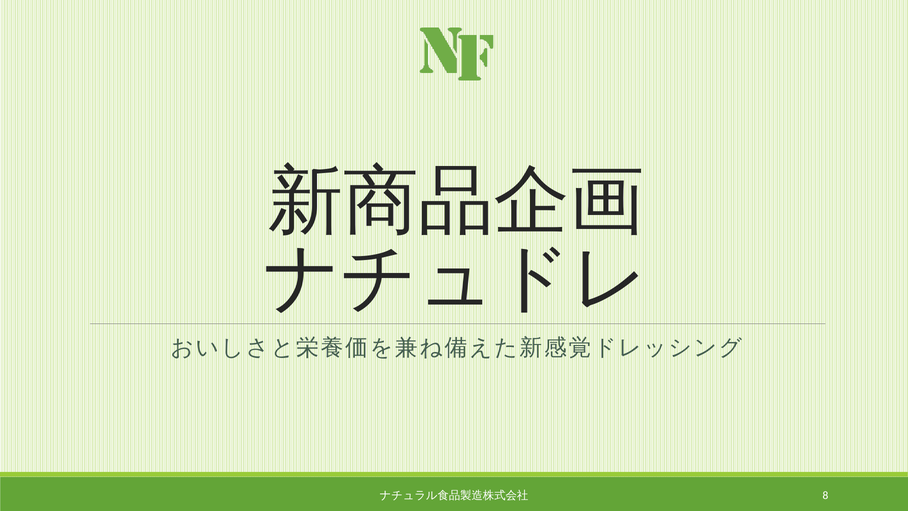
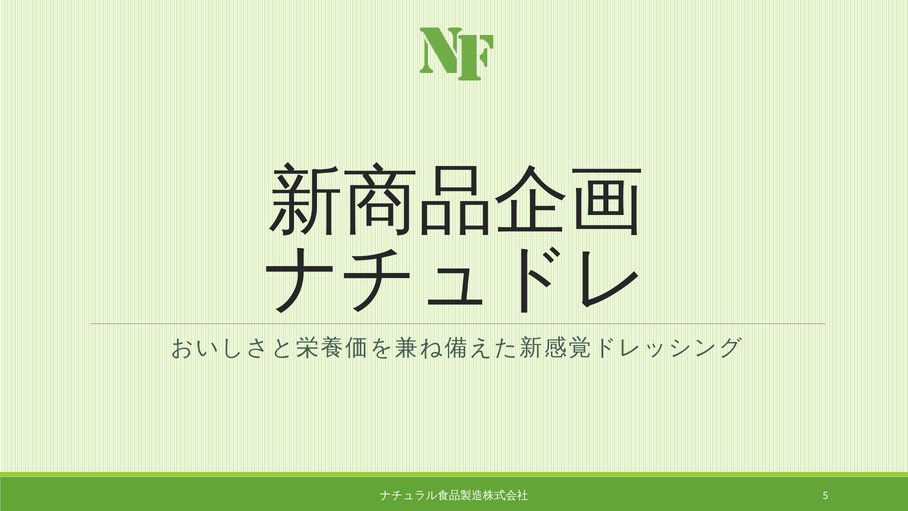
8: 8 -> 5 (825, 495)
